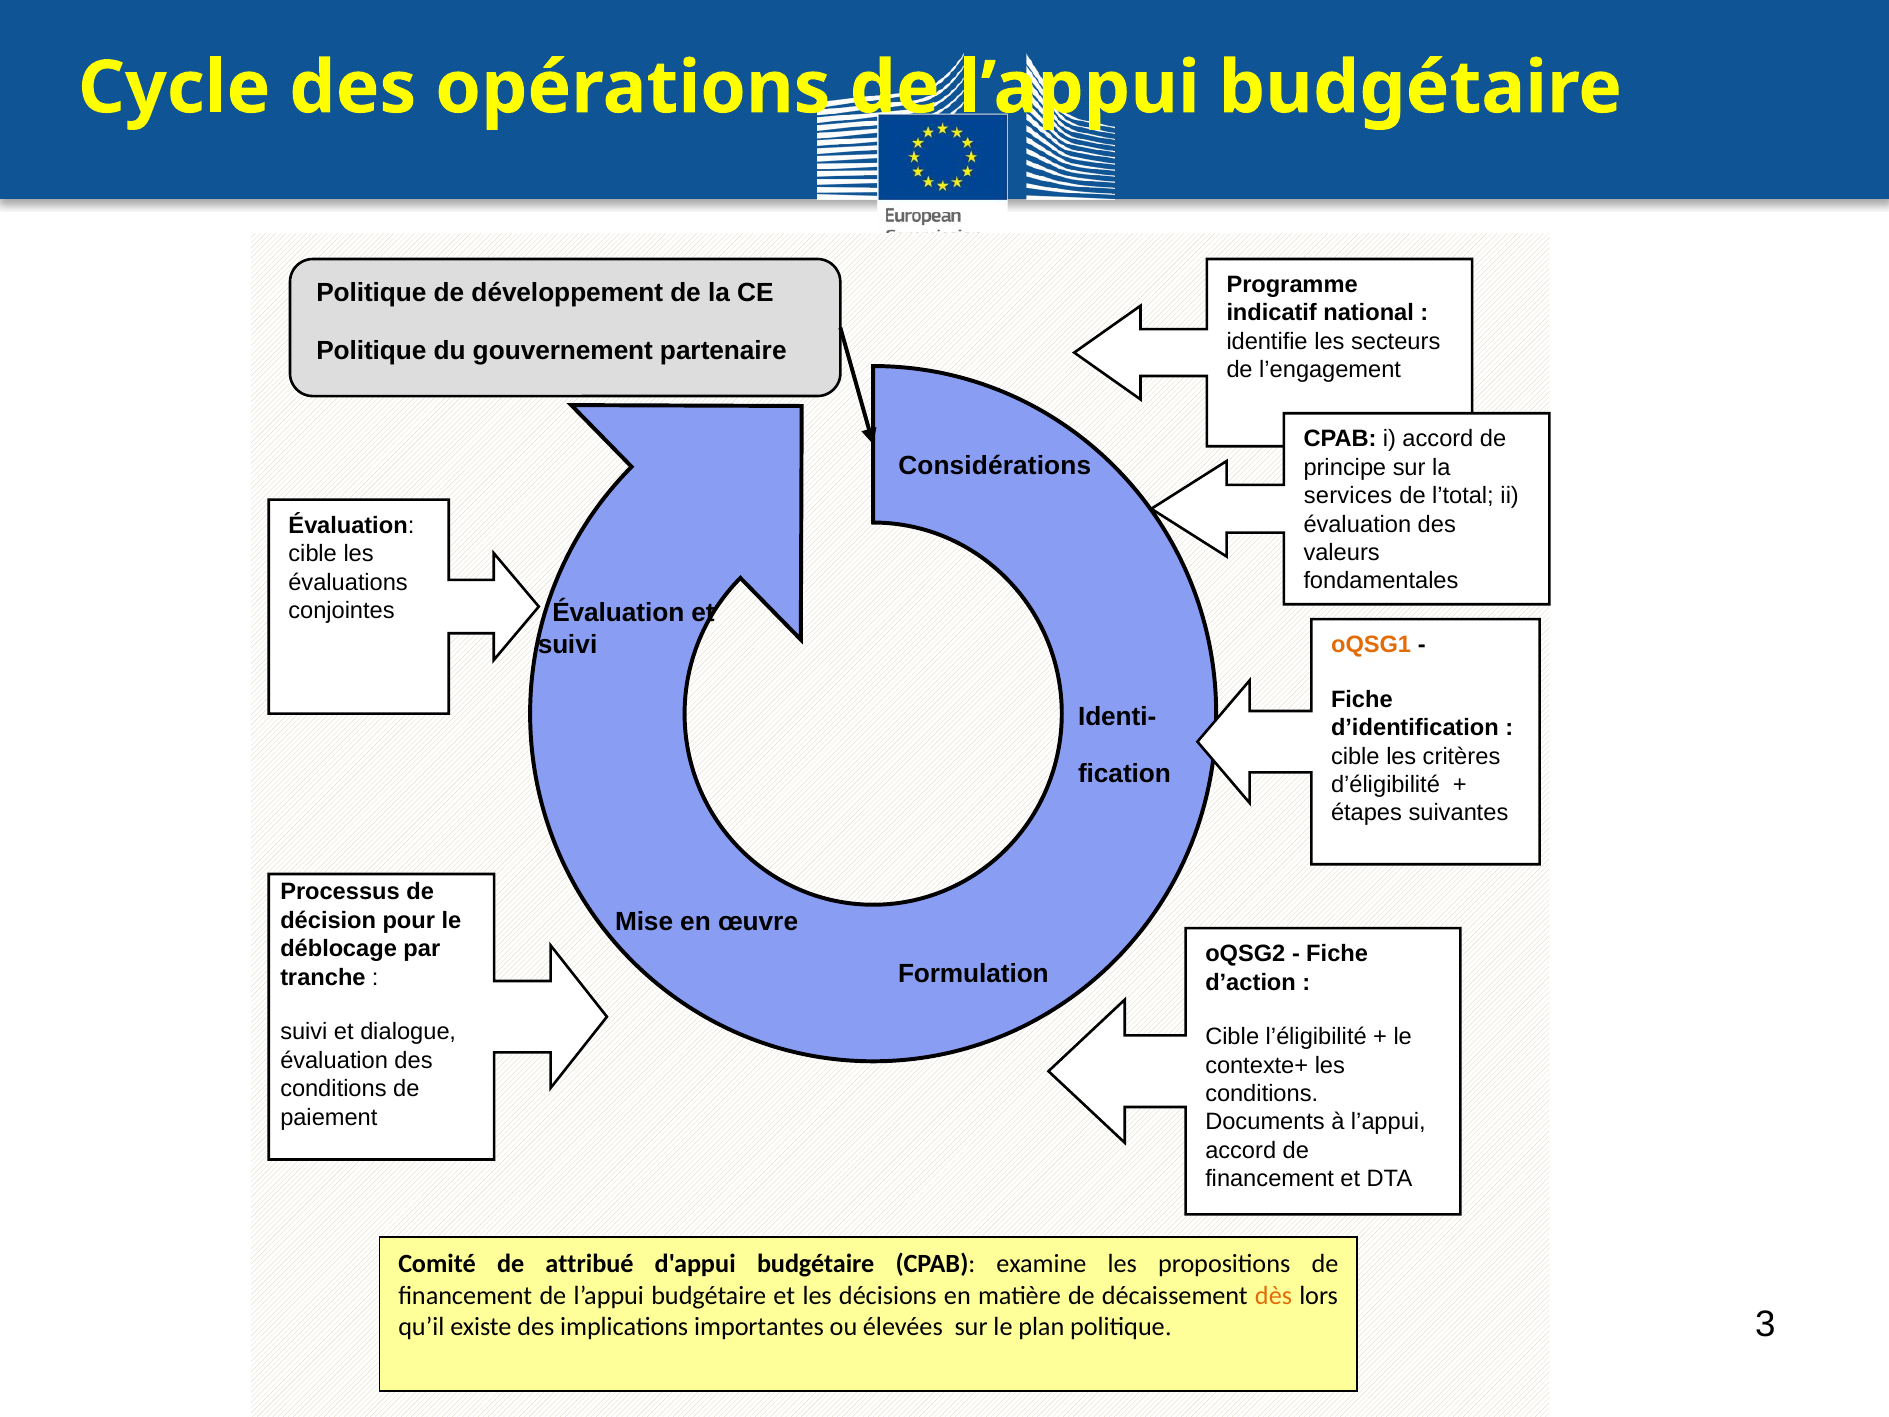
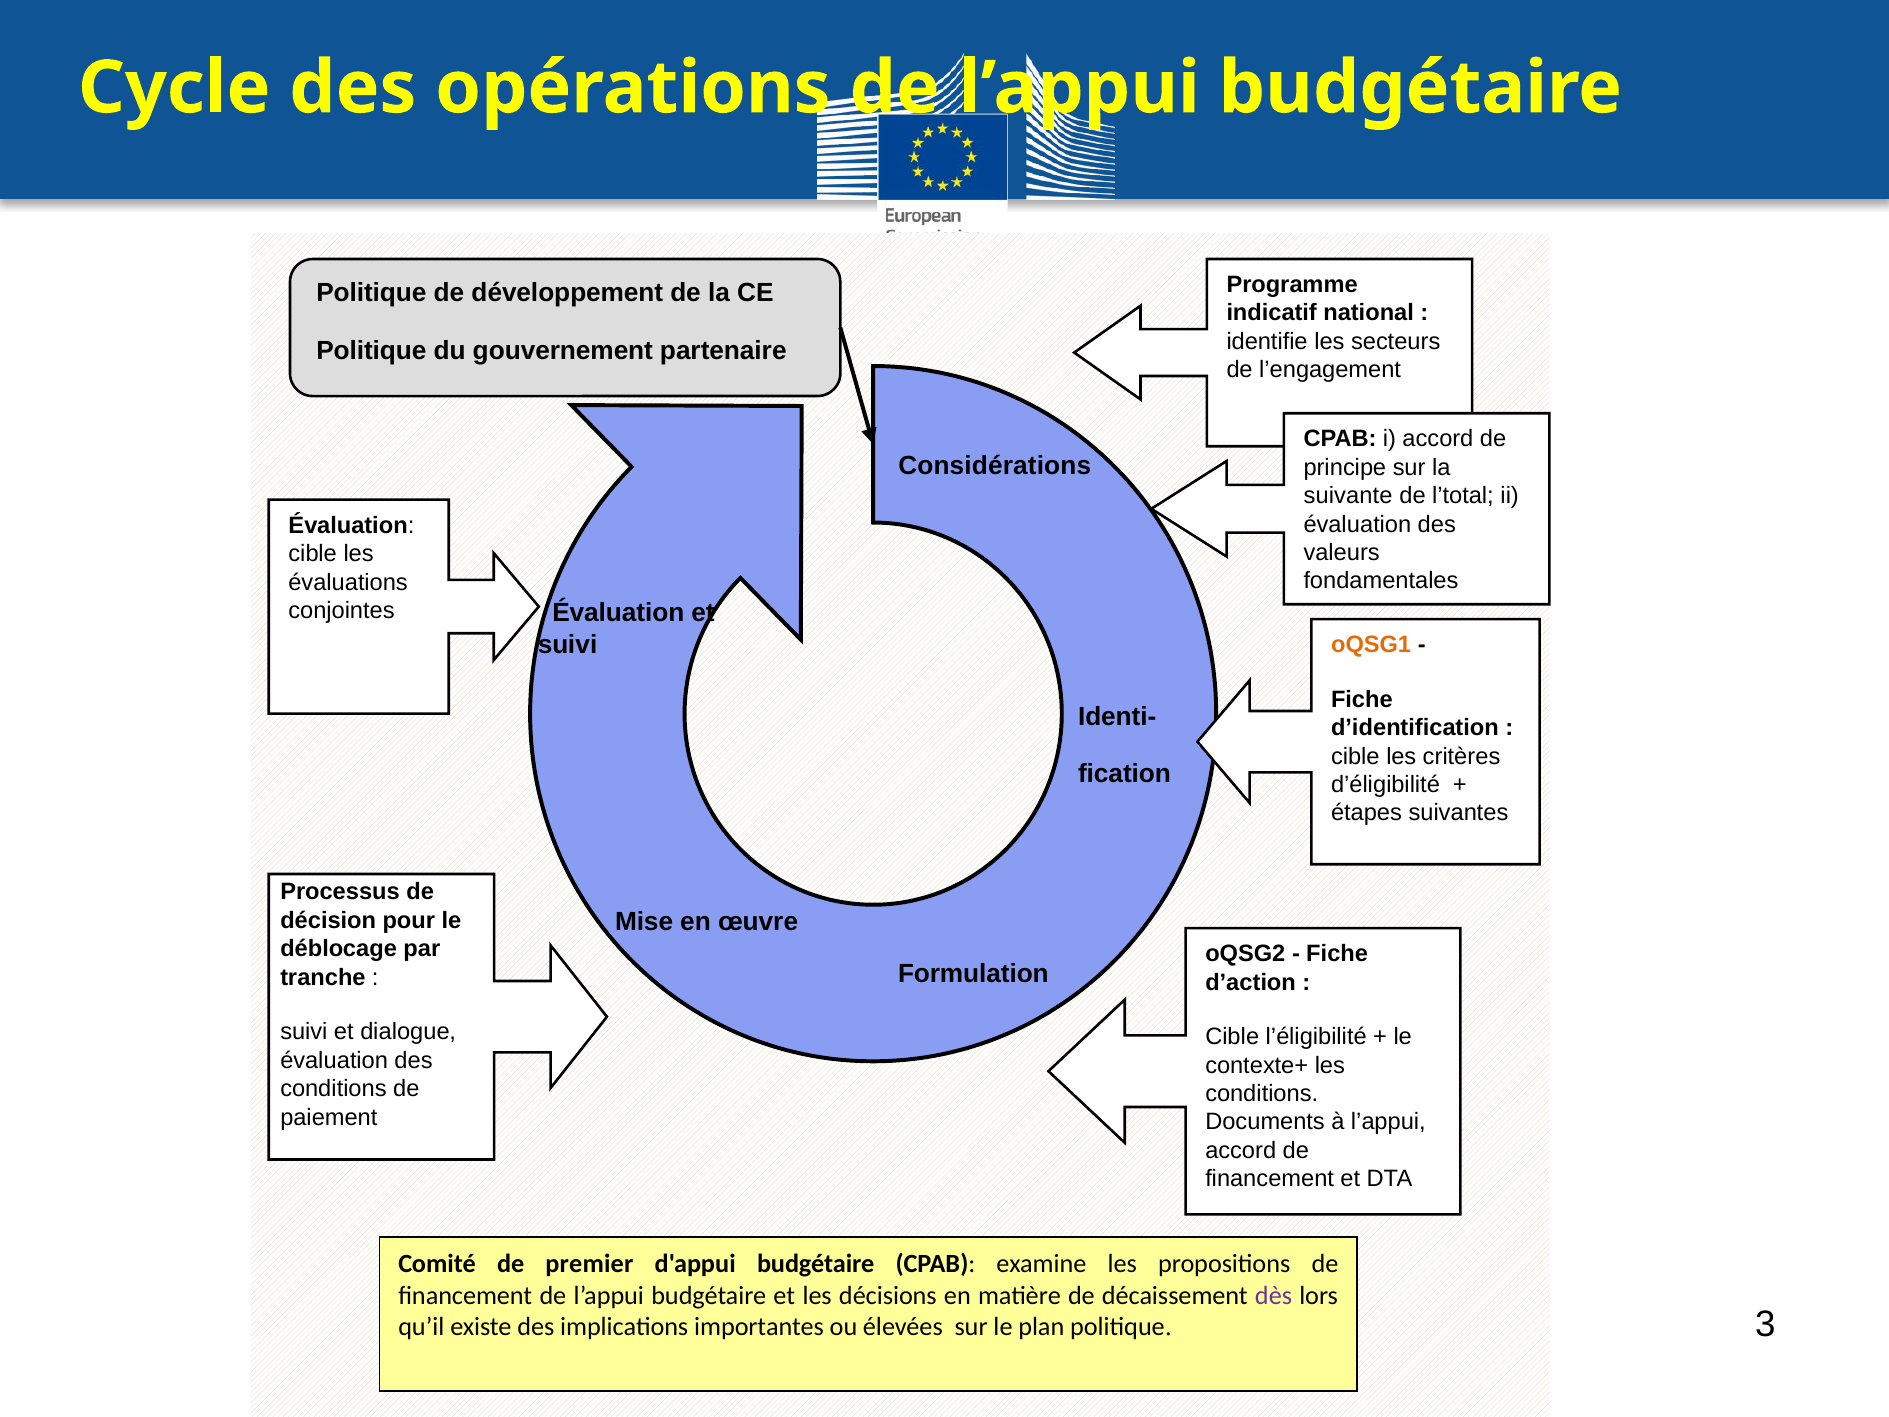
services: services -> suivante (1348, 496)
attribué: attribué -> premier (589, 1264)
dès colour: orange -> purple (1274, 1295)
